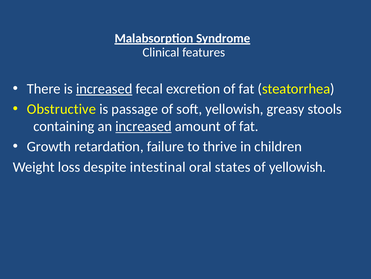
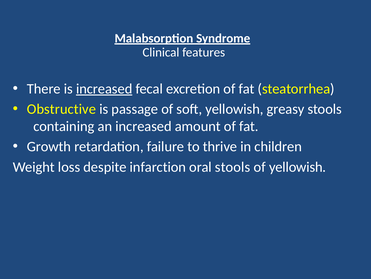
increased underline: present -> none (144, 126)
intestinal: intestinal -> infarction (158, 167)
oral states: states -> stools (233, 167)
